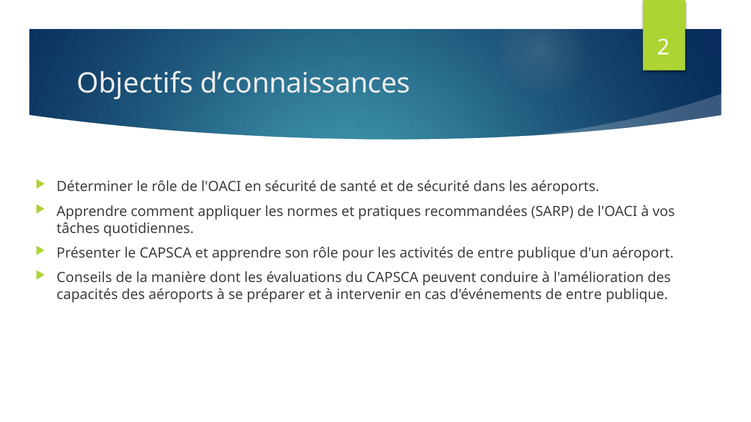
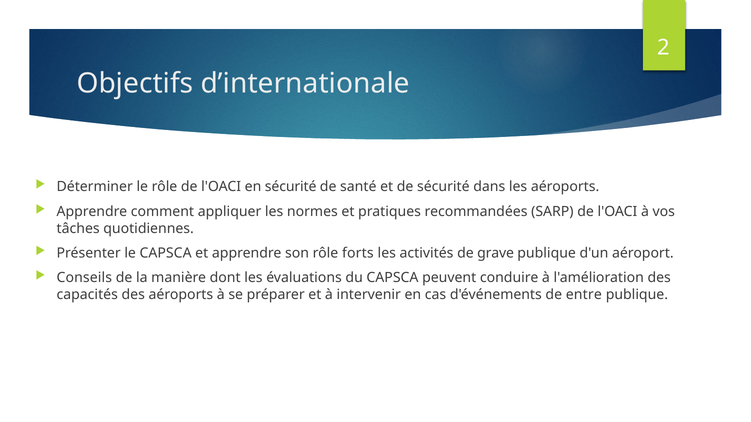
d’connaissances: d’connaissances -> d’internationale (305, 84)
pour: pour -> forts (358, 253)
activités de entre: entre -> grave (496, 253)
